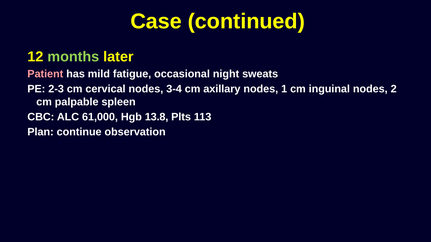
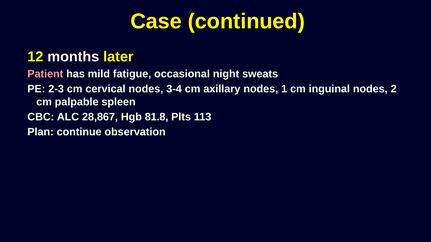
months colour: light green -> white (73, 57)
61,000: 61,000 -> 28,867 (100, 117)
13.8: 13.8 -> 81.8 (157, 117)
